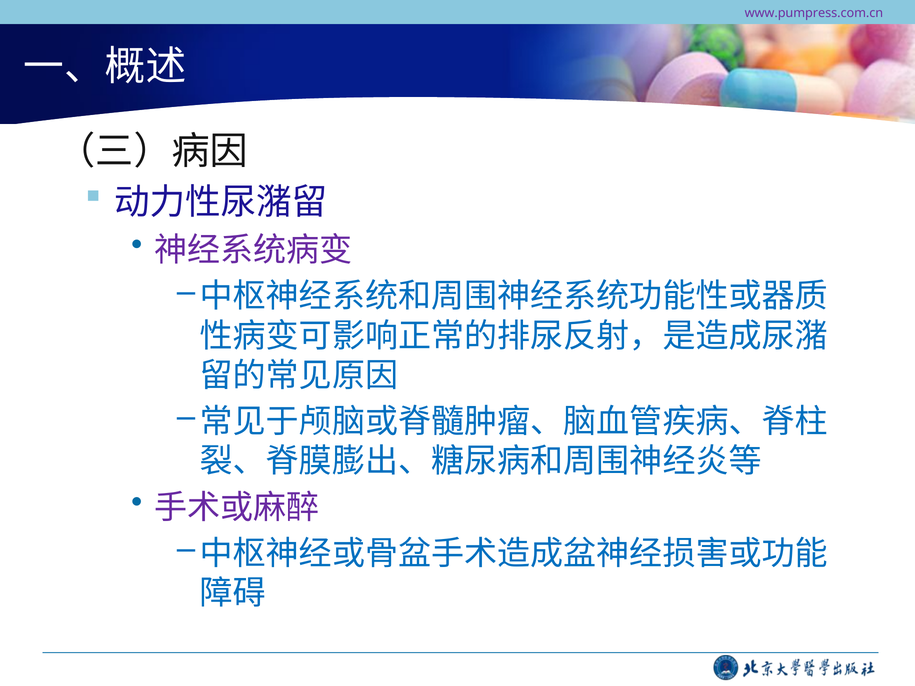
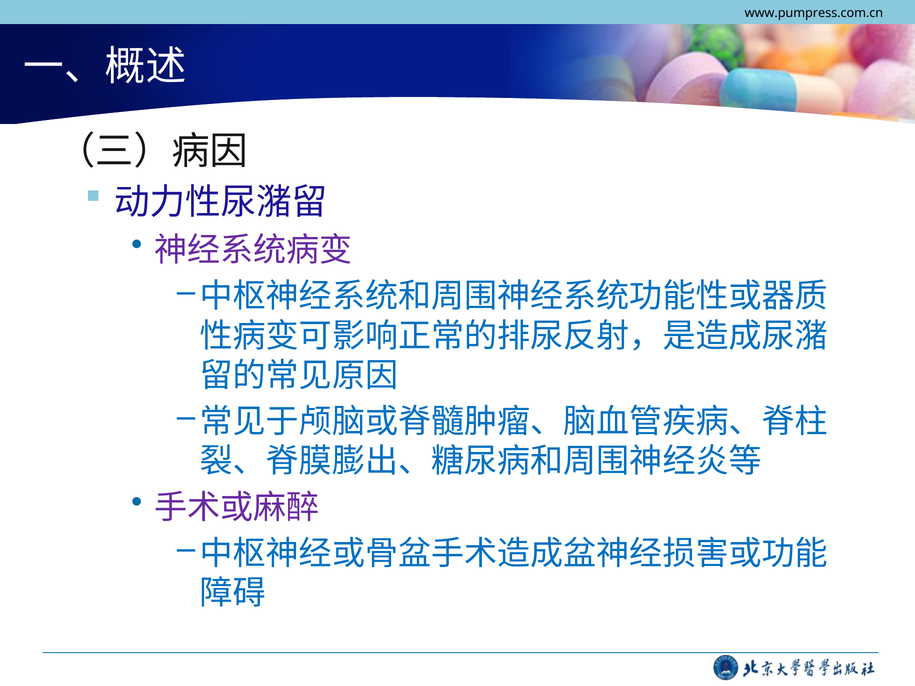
www.pumpress.com.cn colour: purple -> black (814, 13)
